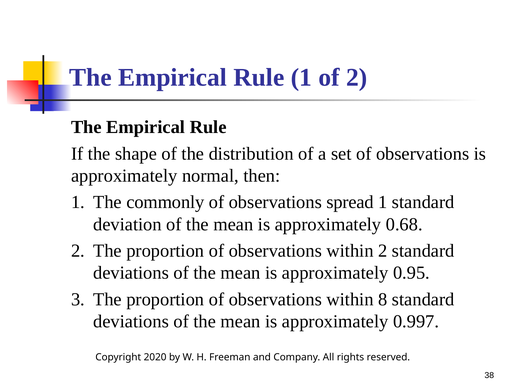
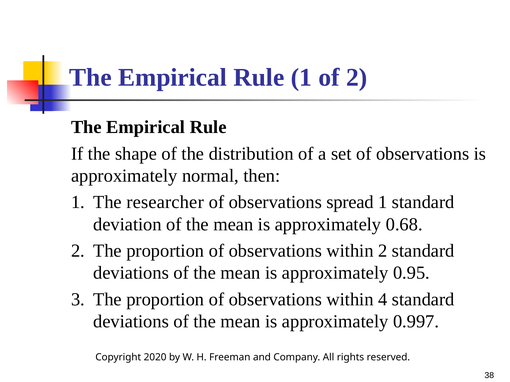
commonly: commonly -> researcher (165, 203)
8: 8 -> 4 (383, 300)
